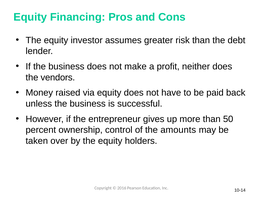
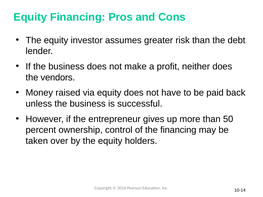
the amounts: amounts -> financing (178, 130)
